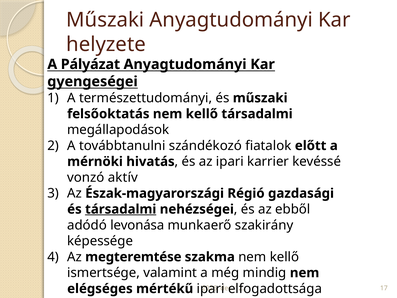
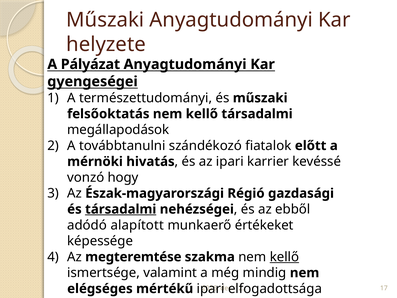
aktív: aktív -> hogy (123, 177)
levonása: levonása -> alapított (137, 225)
szakirány: szakirány -> értékeket (264, 225)
kellő underline: none -> present (284, 257)
